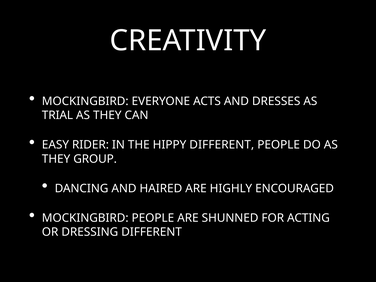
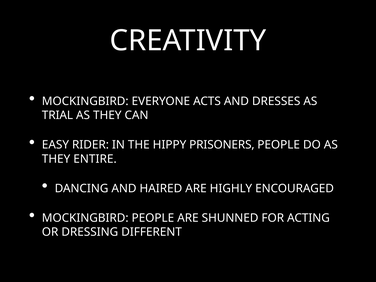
HIPPY DIFFERENT: DIFFERENT -> PRISONERS (222, 145)
GROUP: GROUP -> ENTIRE (95, 159)
